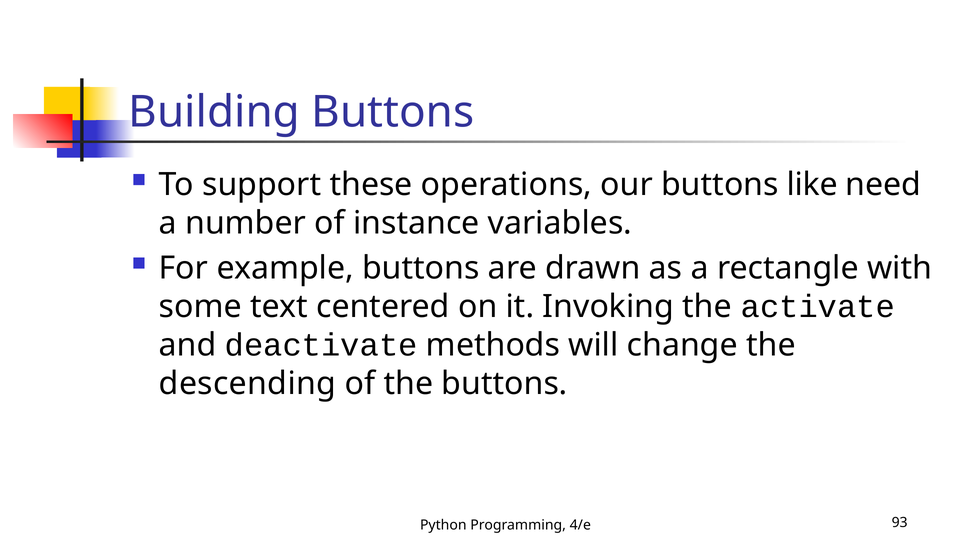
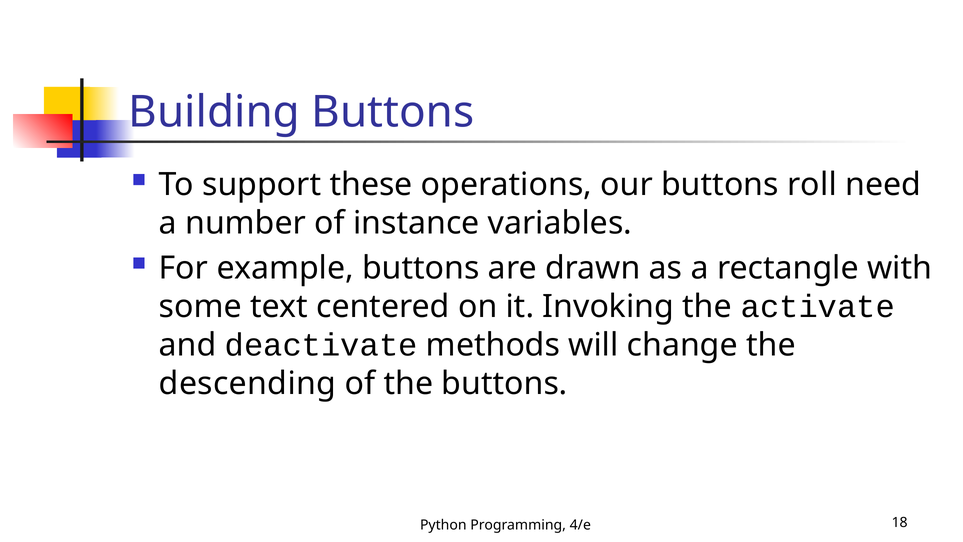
like: like -> roll (812, 184)
93: 93 -> 18 (900, 522)
